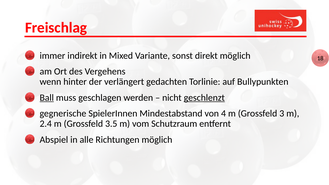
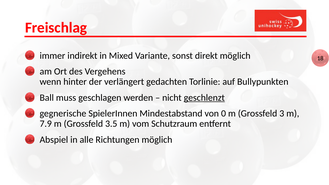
Ball underline: present -> none (47, 98)
4: 4 -> 0 (224, 113)
2.4: 2.4 -> 7.9 (46, 124)
